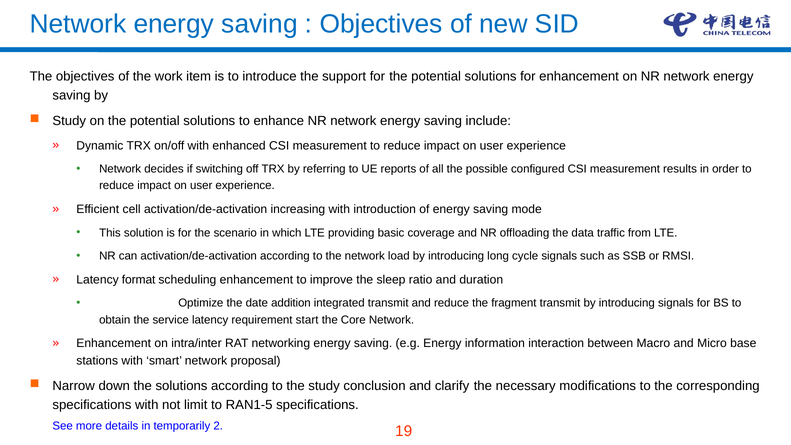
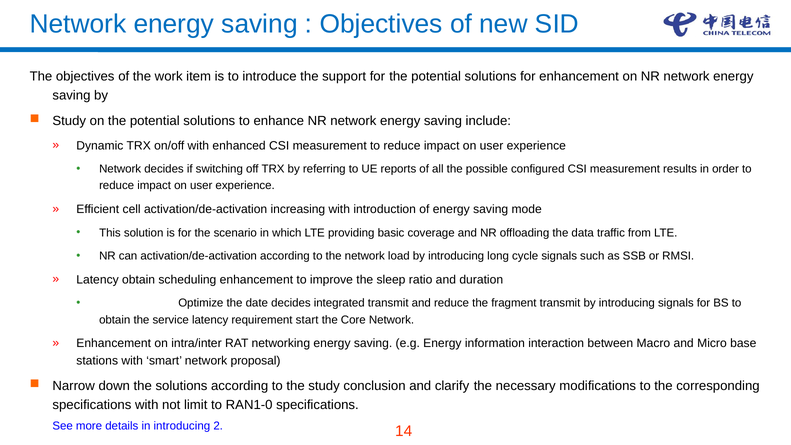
Latency format: format -> obtain (139, 280)
date addition: addition -> decides (291, 303)
RAN1-5: RAN1-5 -> RAN1-0 (249, 405)
in temporarily: temporarily -> introducing (182, 426)
19: 19 -> 14 (404, 431)
